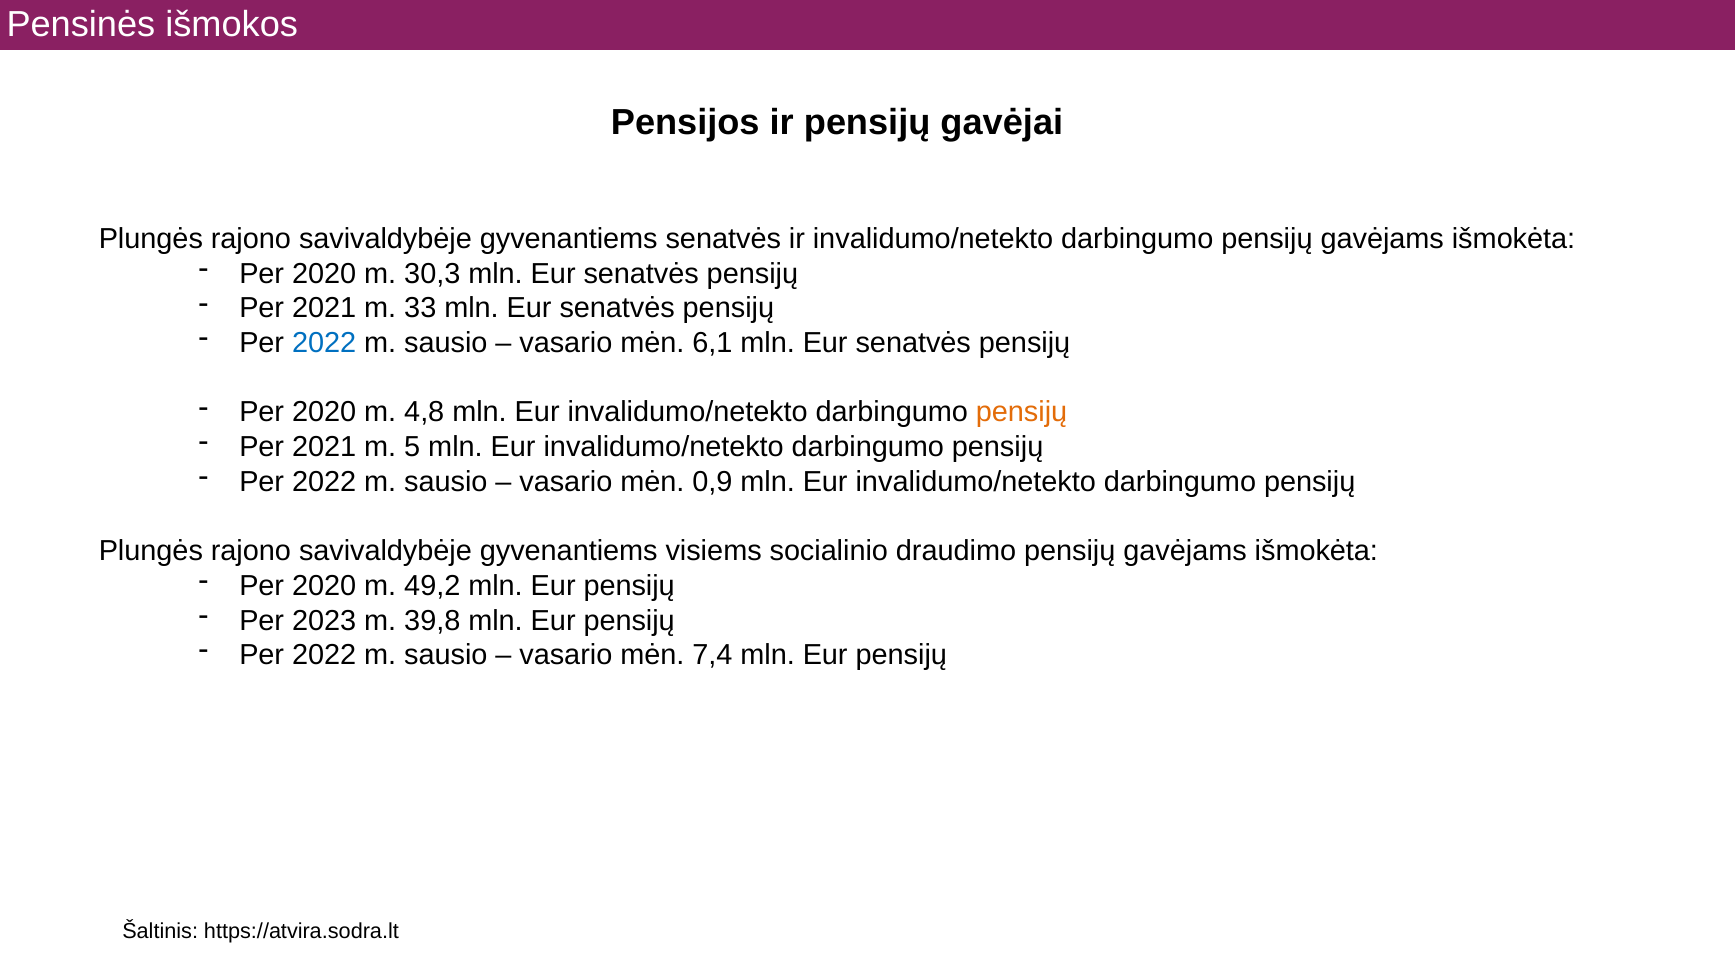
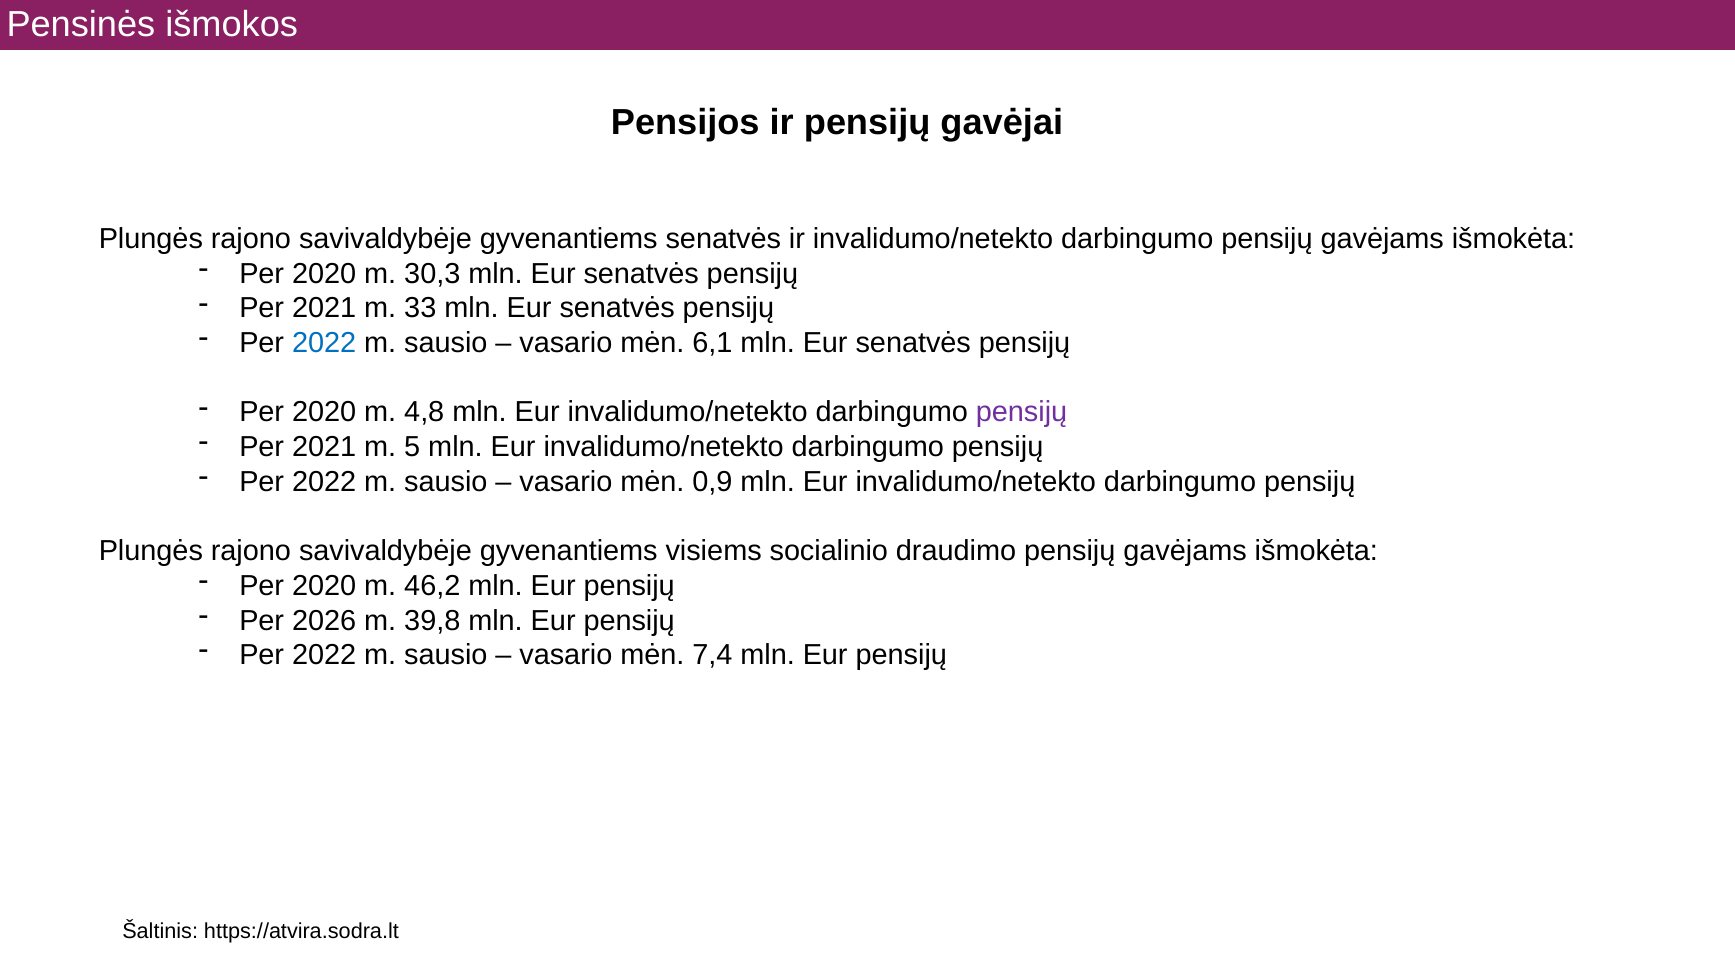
pensijų colour: orange -> purple (1022, 412)
49,2: 49,2 -> 46,2 (432, 586)
2023: 2023 -> 2026 (324, 620)
